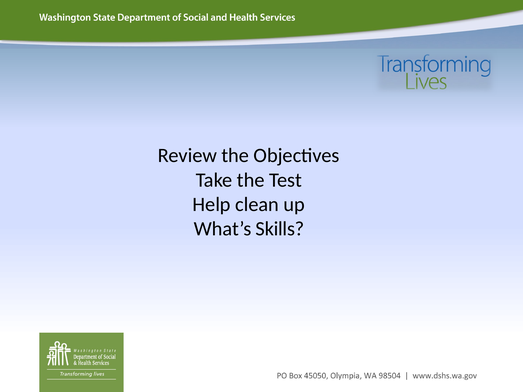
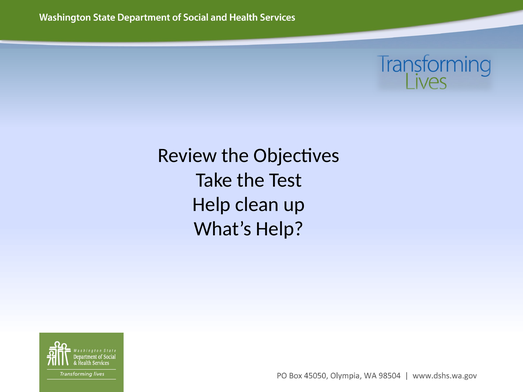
What’s Skills: Skills -> Help (280, 229)
